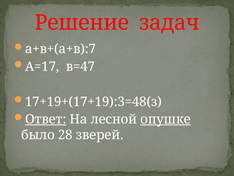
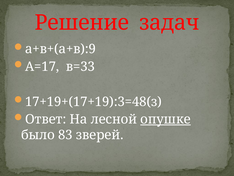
а+в+(а+в):7: а+в+(а+в):7 -> а+в+(а+в):9 (60, 49)
в=47: в=47 -> в=33 (80, 66)
Ответ underline: present -> none (46, 119)
28: 28 -> 83 (65, 135)
